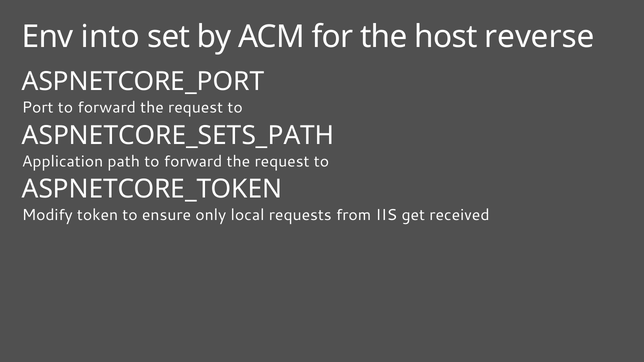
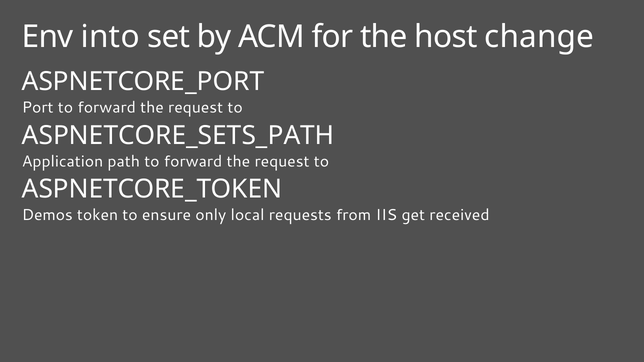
reverse: reverse -> change (539, 37)
Modify: Modify -> Demos (47, 215)
